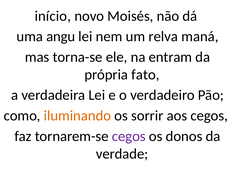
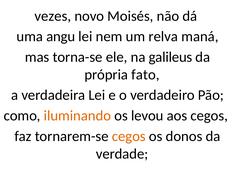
início: início -> vezes (53, 16)
entram: entram -> galileus (170, 57)
sorrir: sorrir -> levou (147, 116)
cegos colour: purple -> orange (129, 136)
